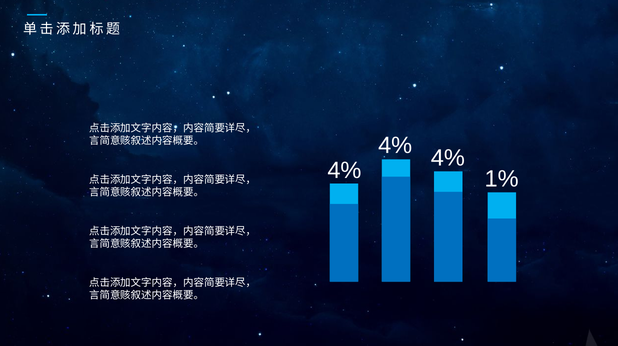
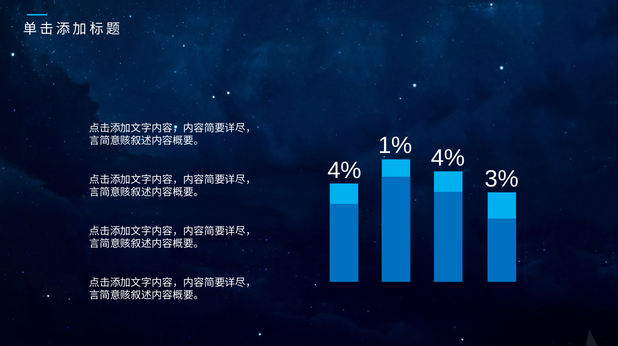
4%: 4% -> 1% (395, 145)
1%: 1% -> 3% (502, 179)
